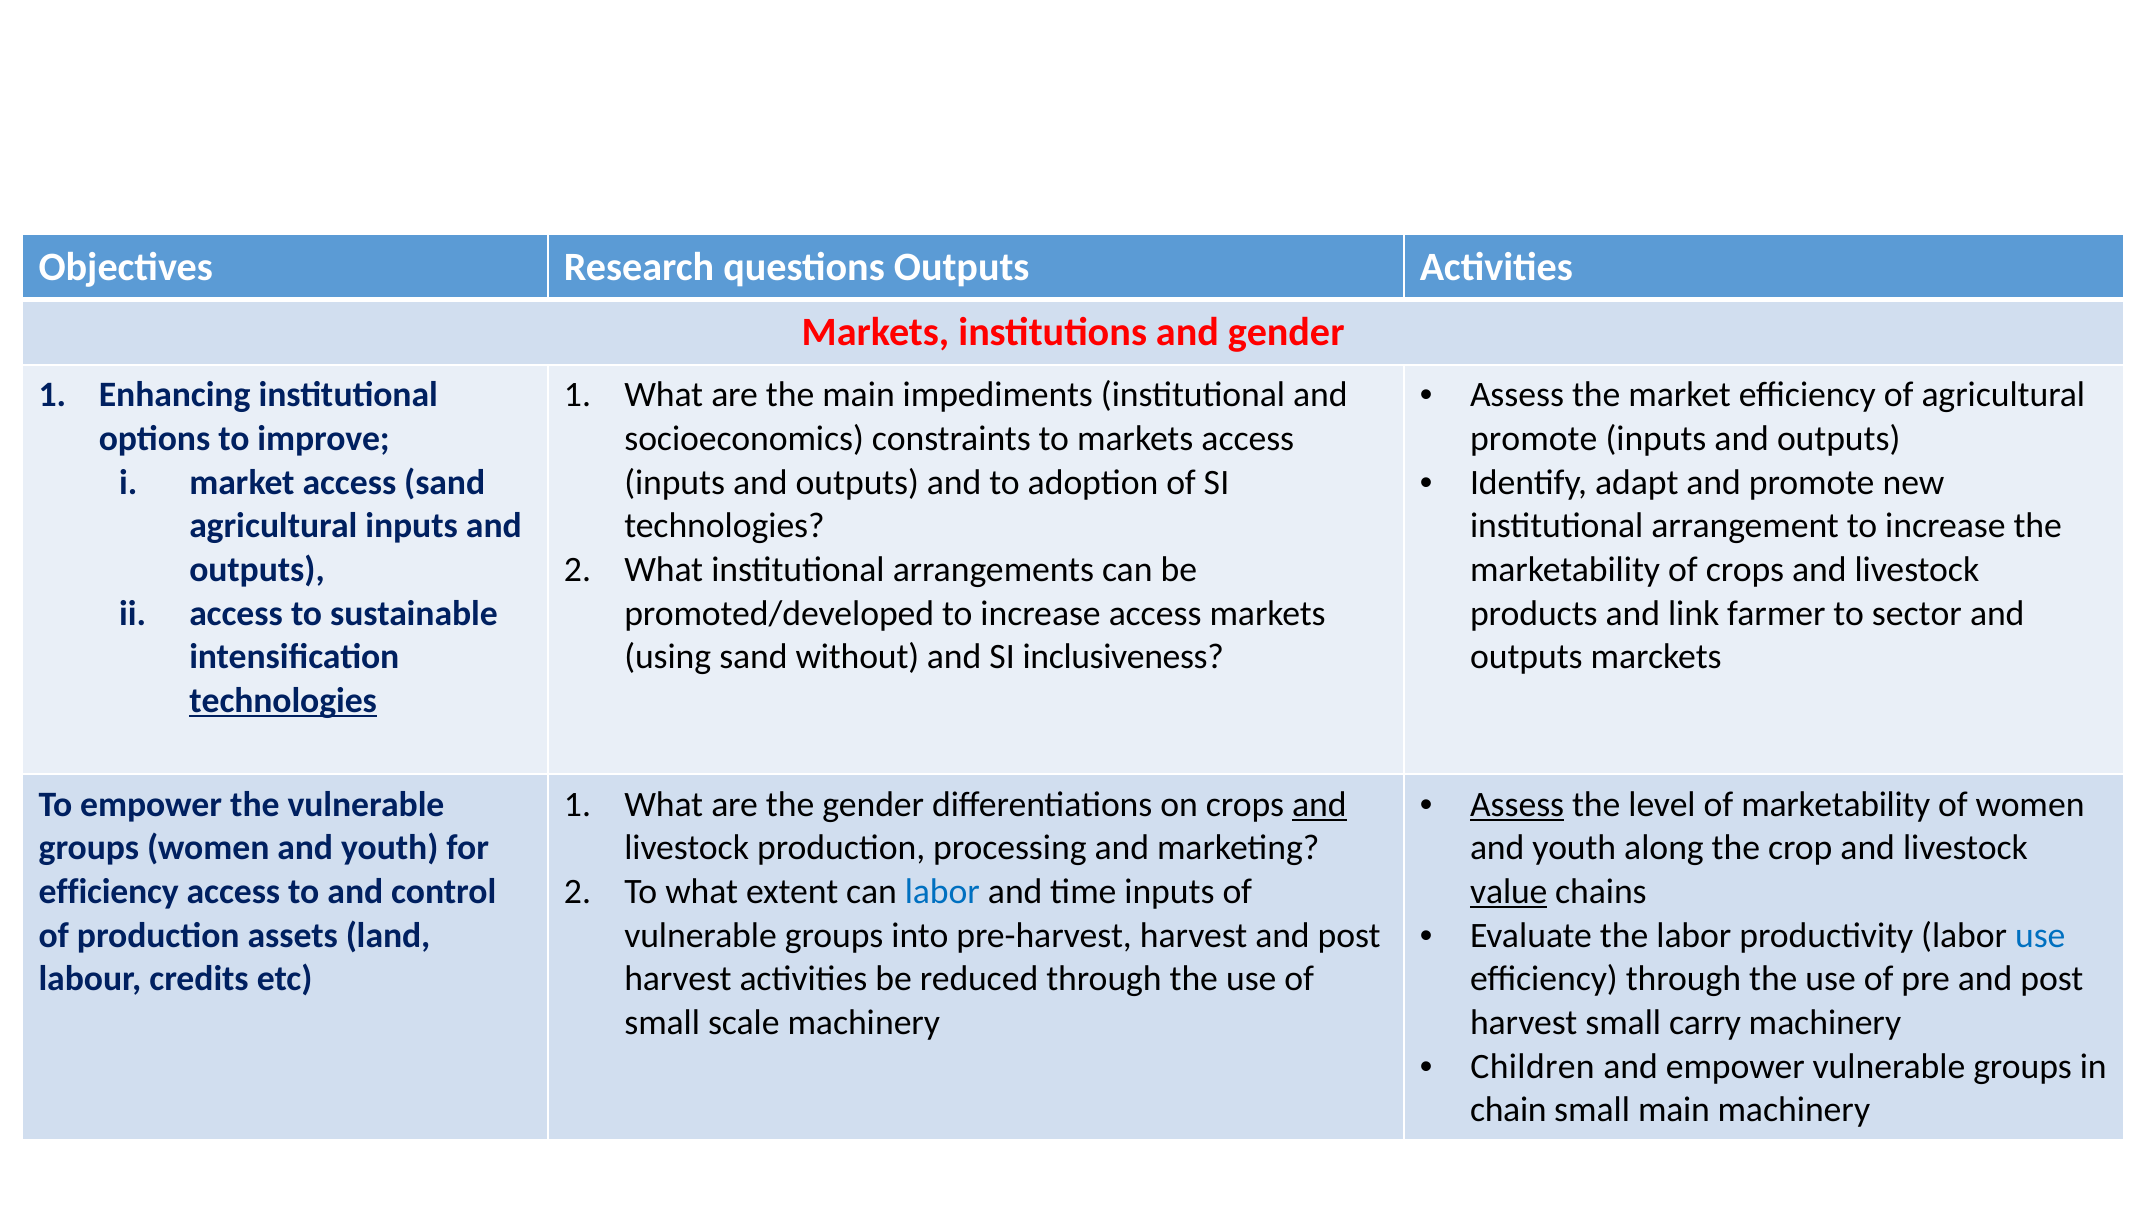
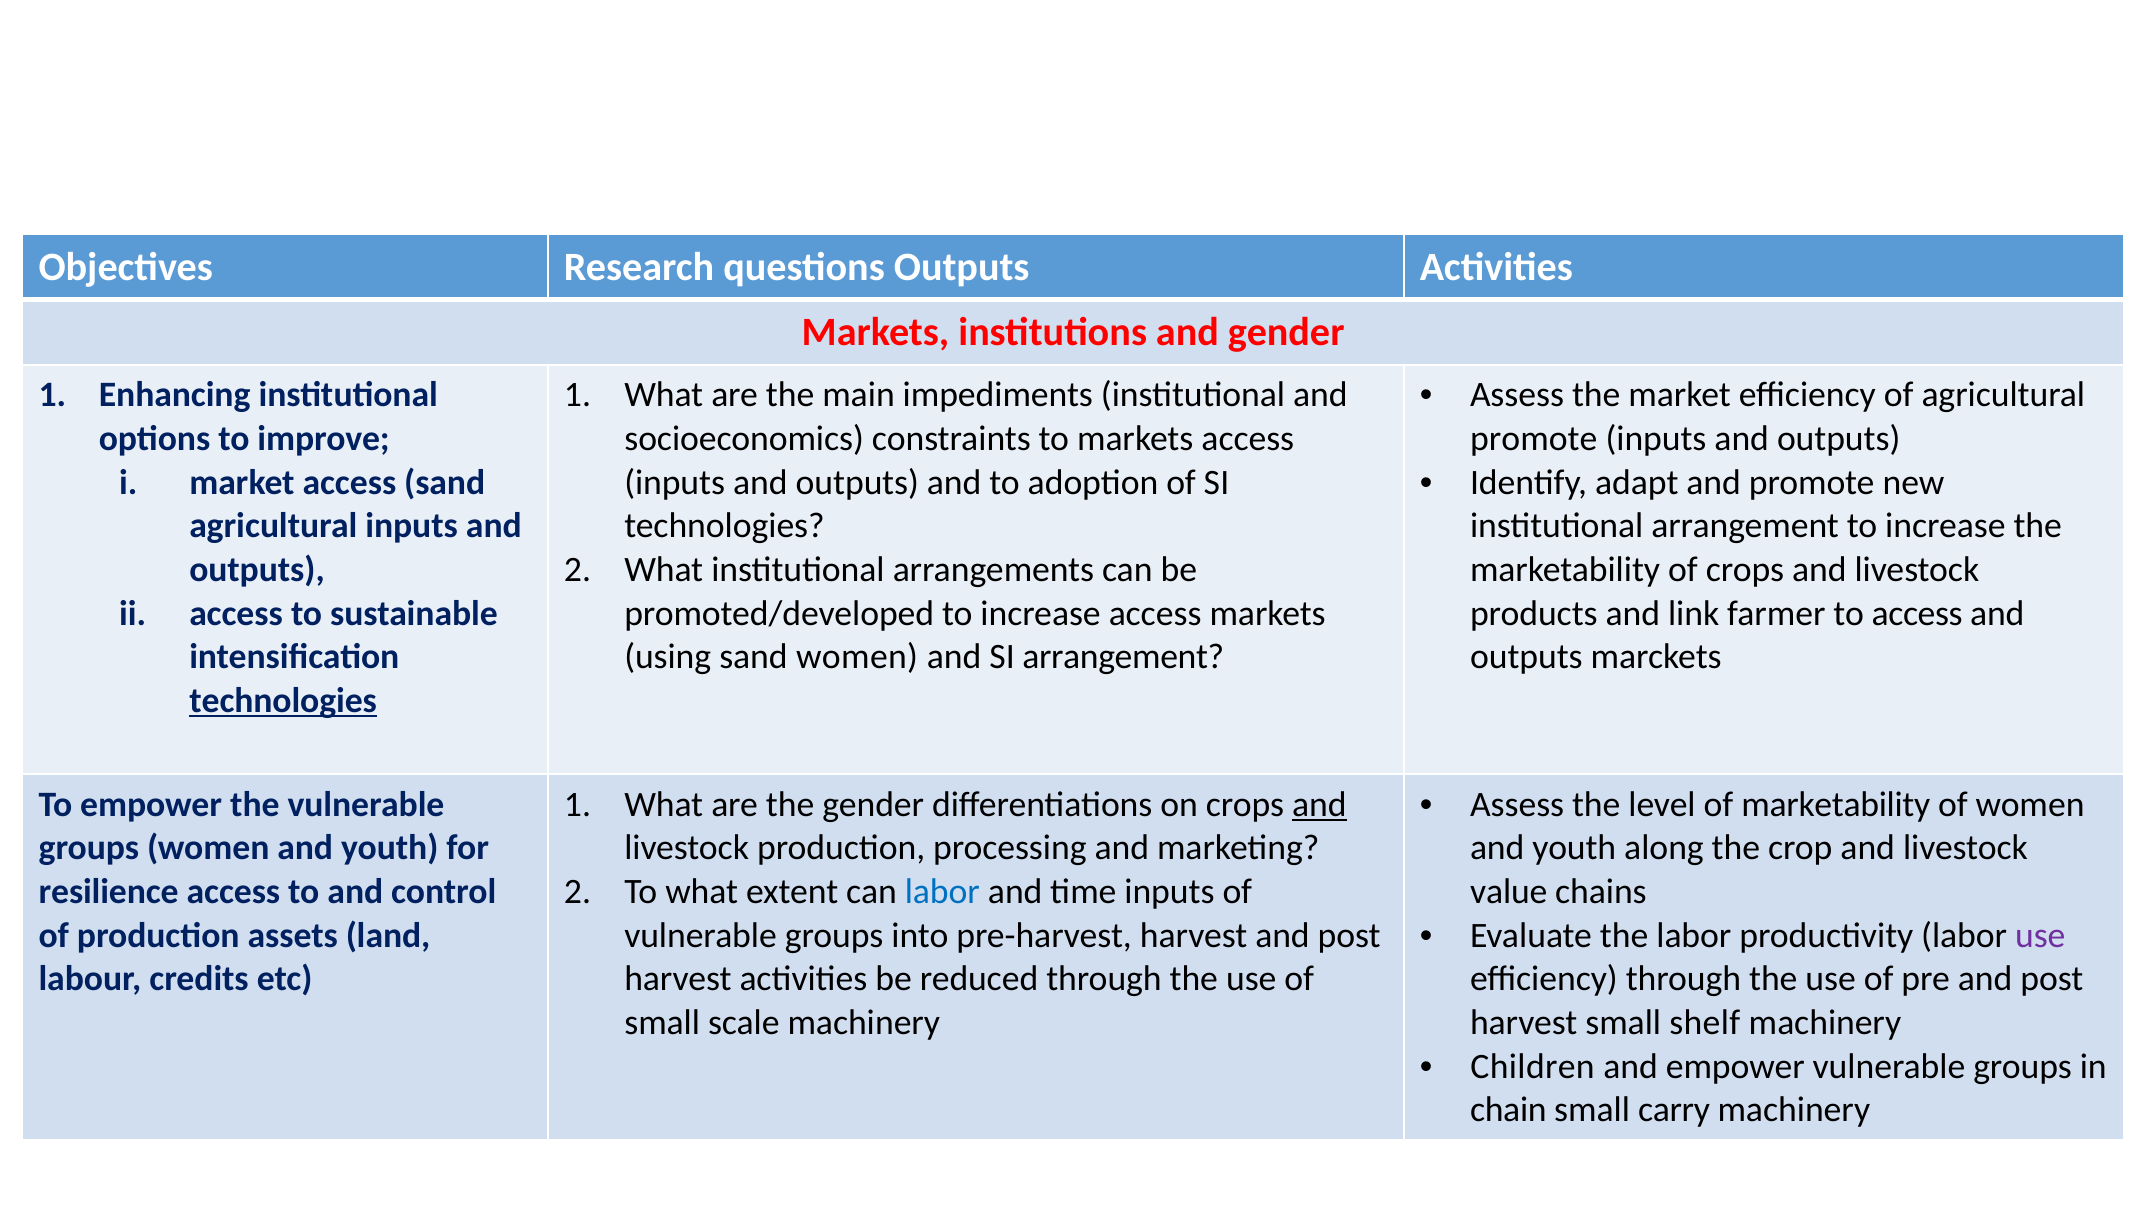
to sector: sector -> access (1917, 613)
sand without: without -> women (857, 657)
SI inclusiveness: inclusiveness -> arrangement (1123, 657)
Assess underline: present -> none (1517, 804)
efficiency: efficiency -> resilience (109, 892)
value underline: present -> none (1509, 892)
use colour: blue -> purple (2040, 935)
carry: carry -> shelf (1705, 1023)
small main: main -> carry (1674, 1110)
